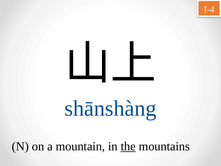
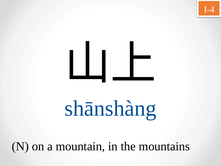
the underline: present -> none (128, 146)
